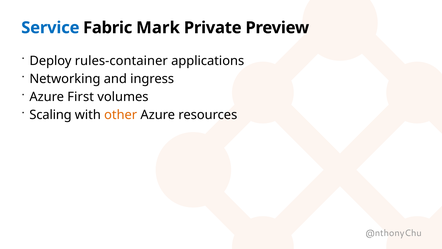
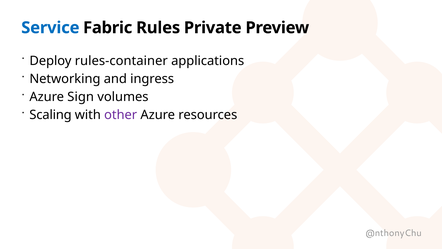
Mark: Mark -> Rules (158, 28)
First: First -> Sign (81, 97)
other colour: orange -> purple (121, 115)
